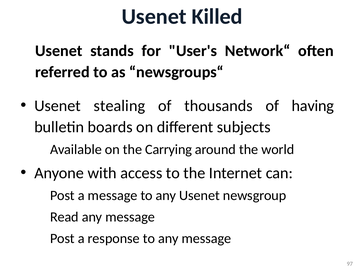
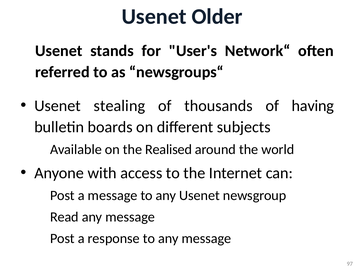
Killed: Killed -> Older (217, 17)
Carrying: Carrying -> Realised (169, 150)
